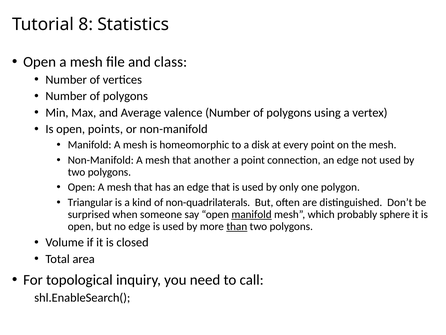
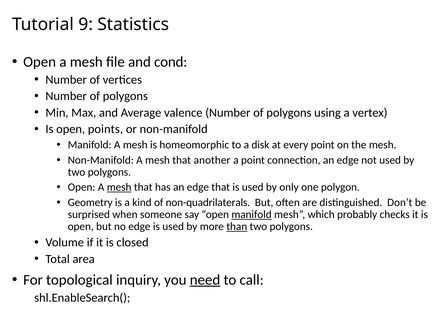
8: 8 -> 9 (86, 25)
class: class -> cond (171, 62)
mesh underline: none -> present (119, 187)
Triangular: Triangular -> Geometry (90, 202)
sphere: sphere -> checks (395, 214)
need underline: none -> present (205, 279)
